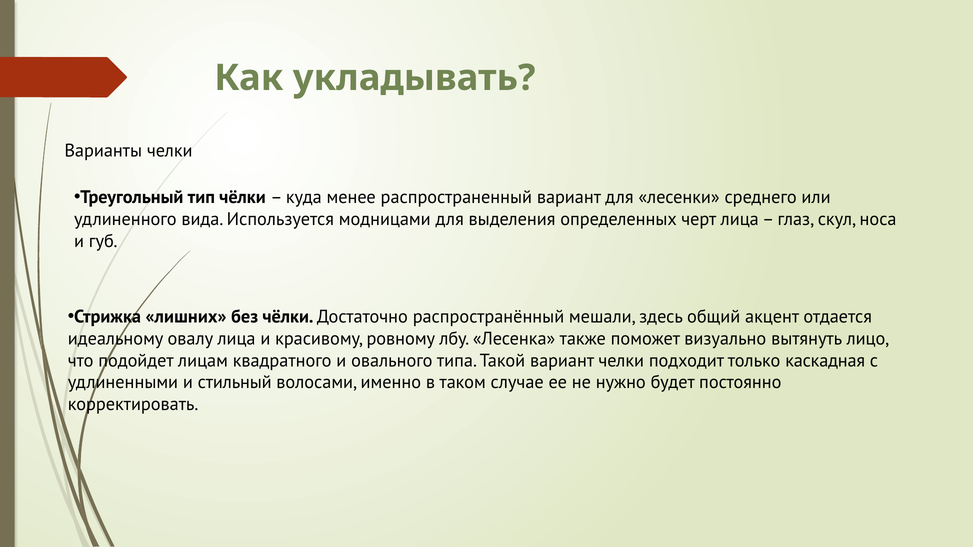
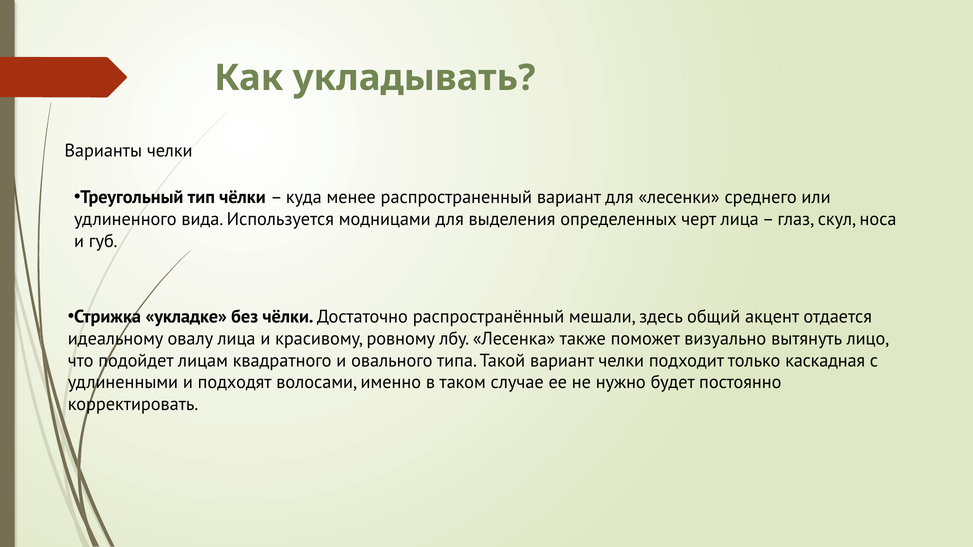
лишних: лишних -> укладке (186, 317)
стильный: стильный -> подходят (235, 383)
